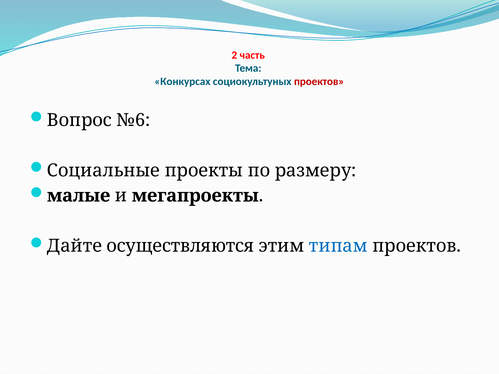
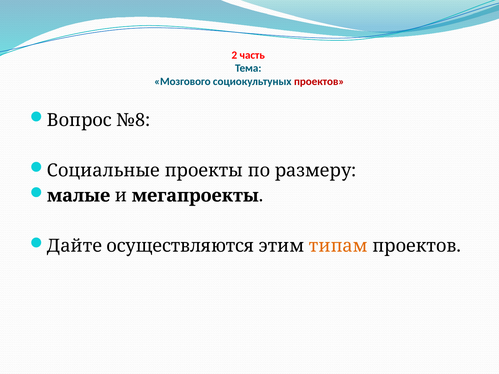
Конкурсах: Конкурсах -> Мозгового (182, 82)
№6: №6 -> №8 (133, 120)
типам colour: blue -> orange (338, 246)
